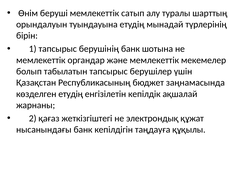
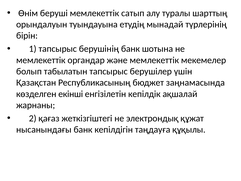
көзделген етудiң: етудiң -> екінші (71, 94)
